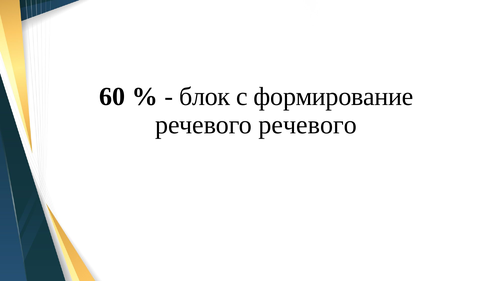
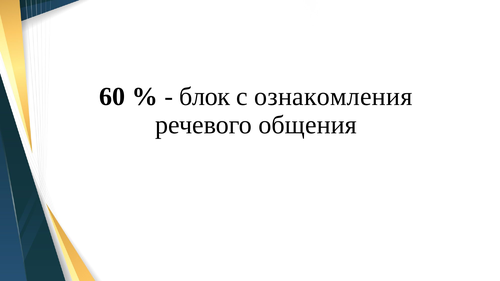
формирование: формирование -> ознакомления (333, 97)
речевого речевого: речевого -> общения (308, 125)
